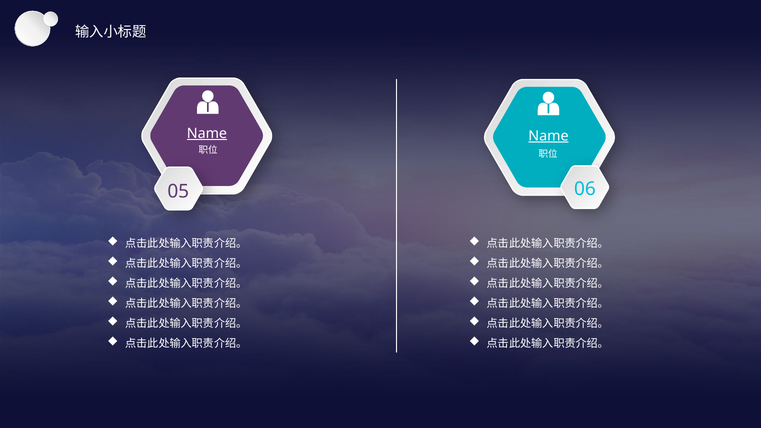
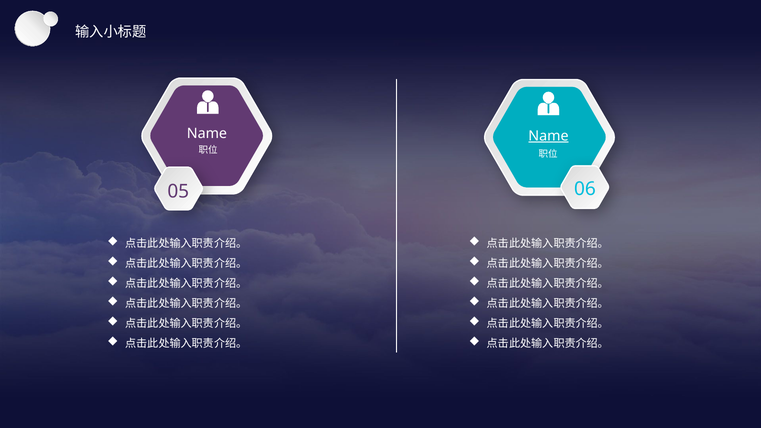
Name underline: present -> none (207, 133)
